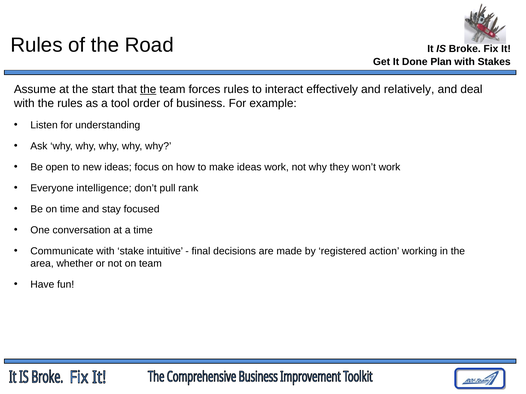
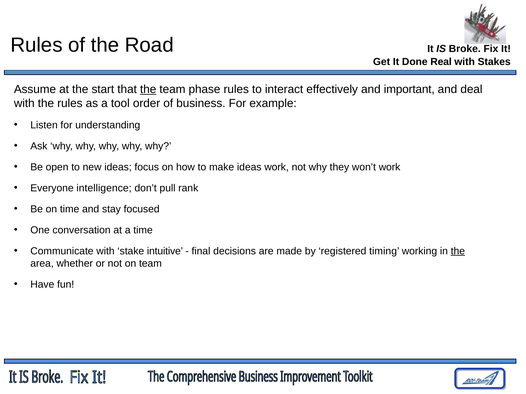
Plan: Plan -> Real (441, 62)
forces: forces -> phase (204, 89)
relatively: relatively -> important (409, 89)
action: action -> timing (384, 251)
the underline: none -> present (458, 251)
